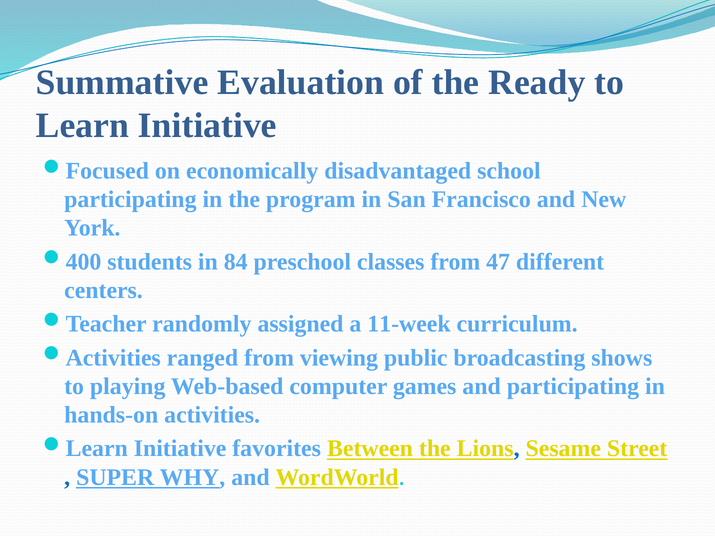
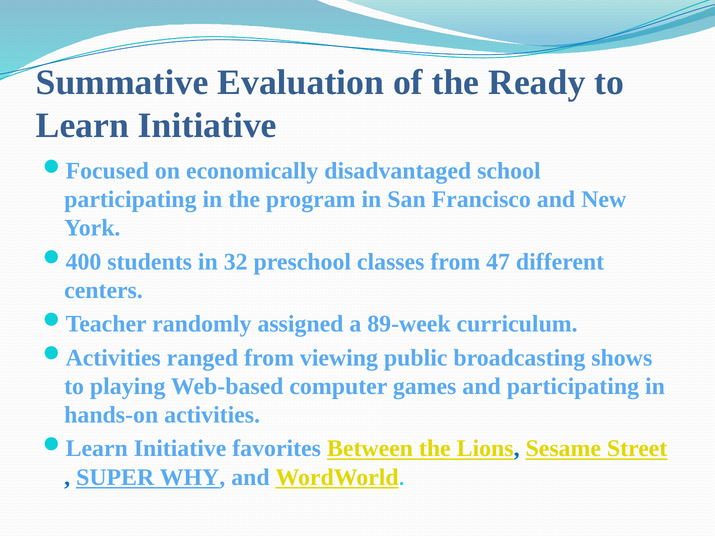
84: 84 -> 32 (236, 262)
11-week: 11-week -> 89-week (409, 324)
